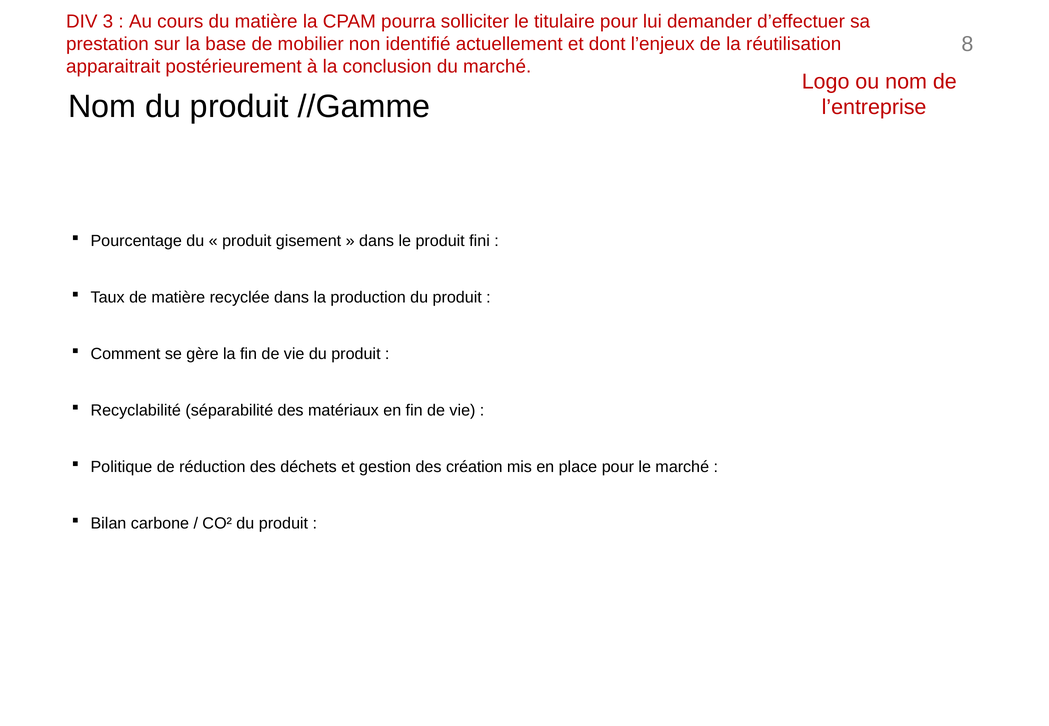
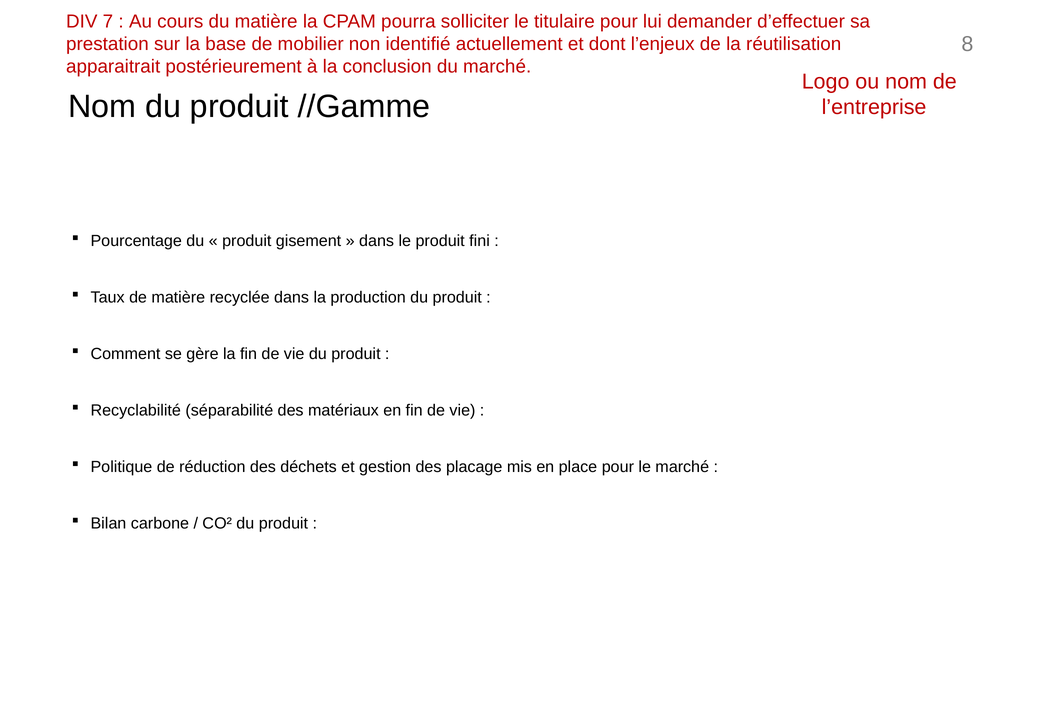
3: 3 -> 7 (108, 21)
création: création -> placage (474, 467)
